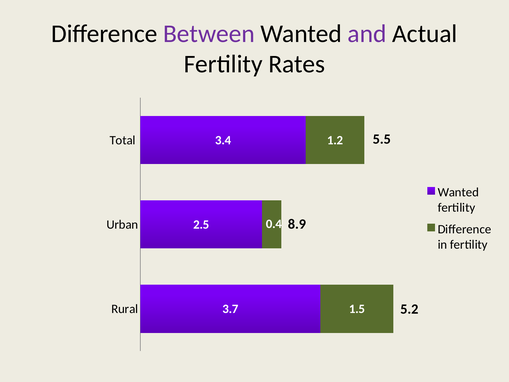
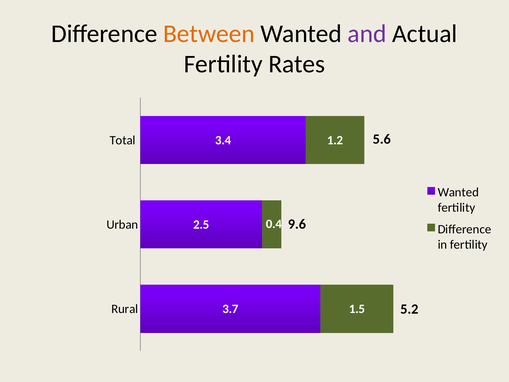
Between colour: purple -> orange (209, 34)
5.5: 5.5 -> 5.6 (382, 139)
8.9: 8.9 -> 9.6 (297, 224)
